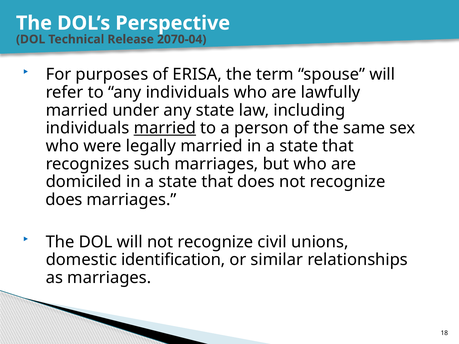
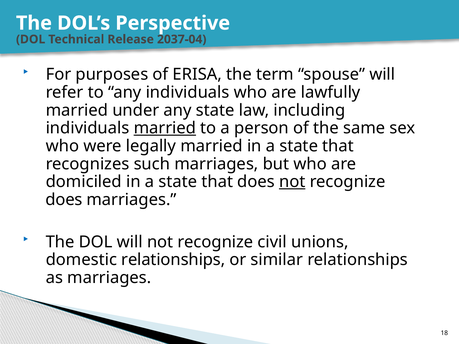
2070-04: 2070-04 -> 2037-04 (182, 39)
not underline: none -> present (292, 182)
domestic identification: identification -> relationships (173, 260)
